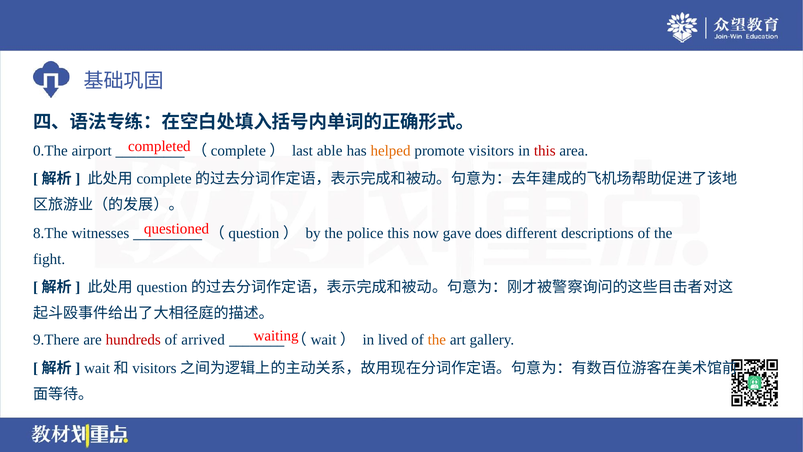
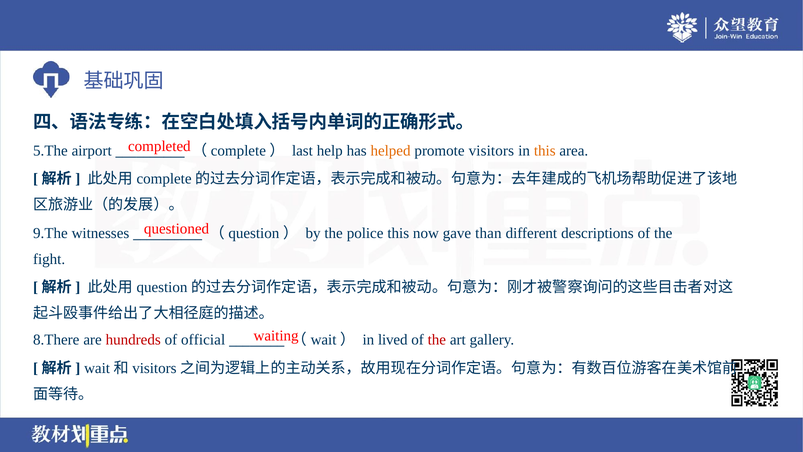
0.The: 0.The -> 5.The (50, 151)
able: able -> help (330, 151)
this colour: red -> orange (545, 151)
8.The: 8.The -> 9.The (50, 233)
does: does -> than (488, 233)
9.There: 9.There -> 8.There (56, 340)
arrived: arrived -> official (203, 340)
the colour: orange -> red (437, 340)
